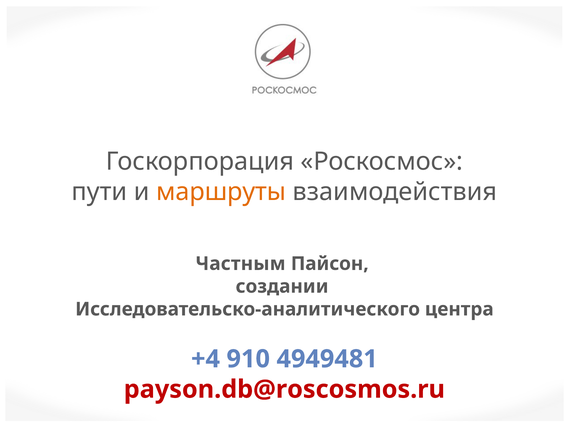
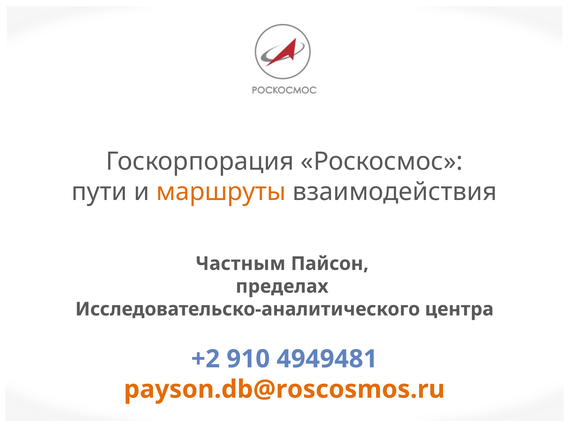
создании: создании -> пределах (282, 286)
+4: +4 -> +2 (205, 359)
payson.db@roscosmos.ru colour: red -> orange (284, 389)
